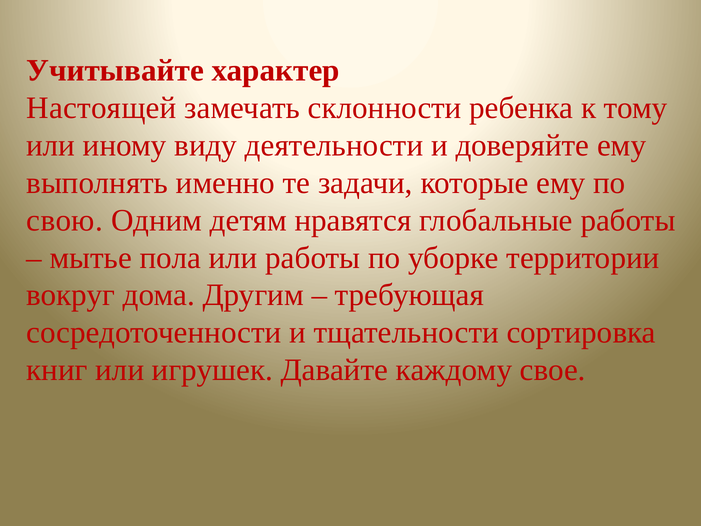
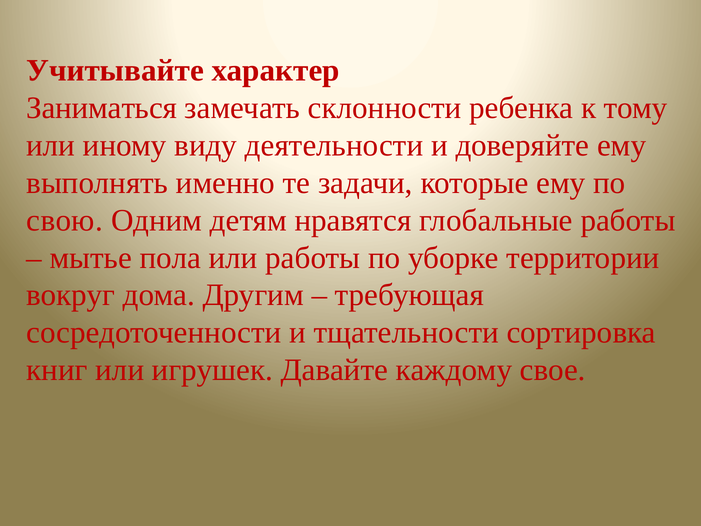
Настоящей: Настоящей -> Заниматься (102, 108)
